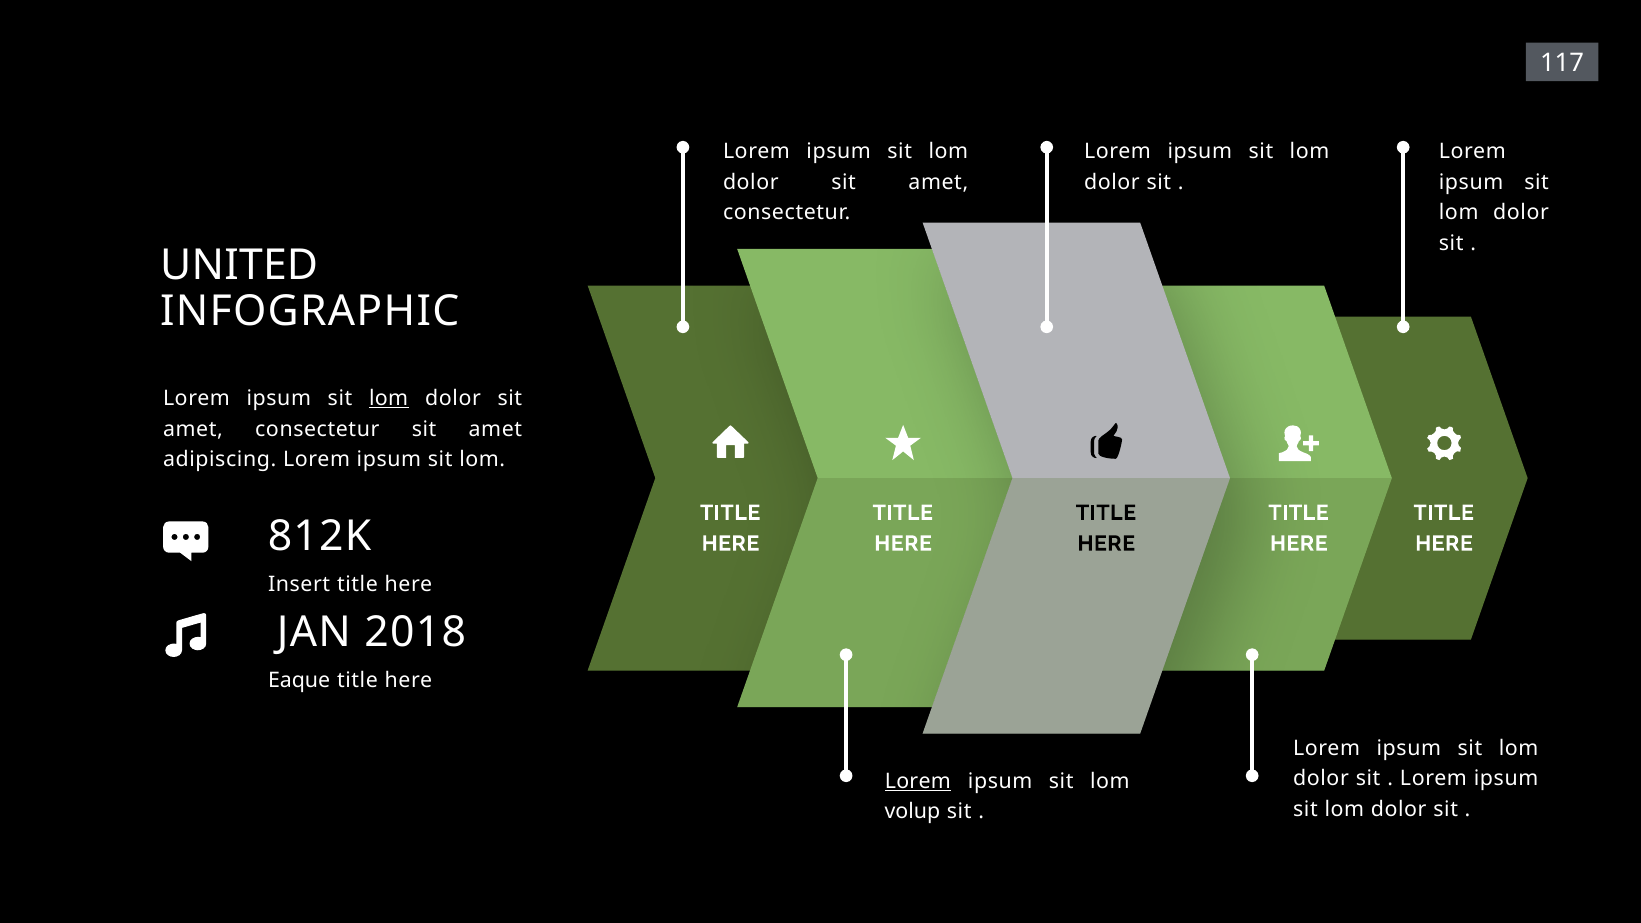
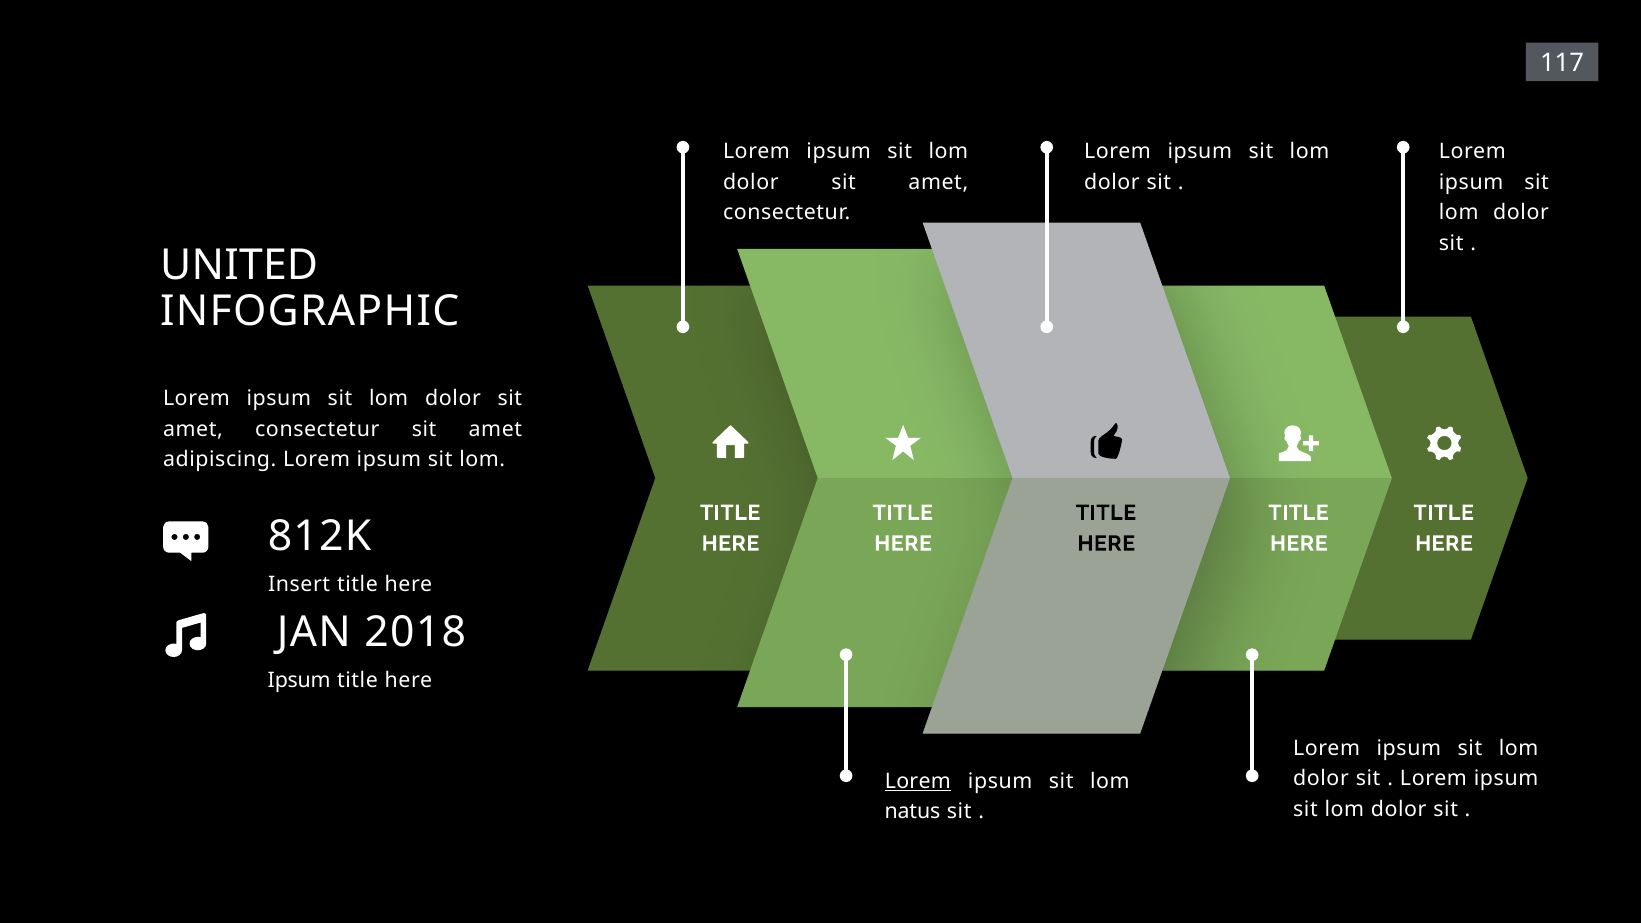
lom underline: present -> none (389, 398)
Eaque: Eaque -> Ipsum (299, 681)
volup: volup -> natus (912, 812)
